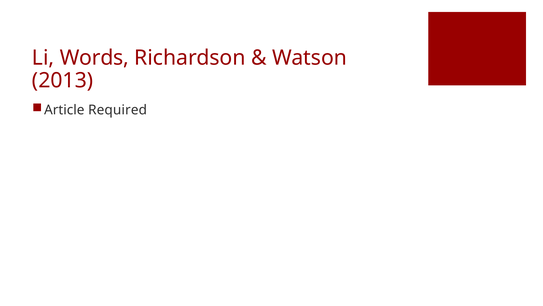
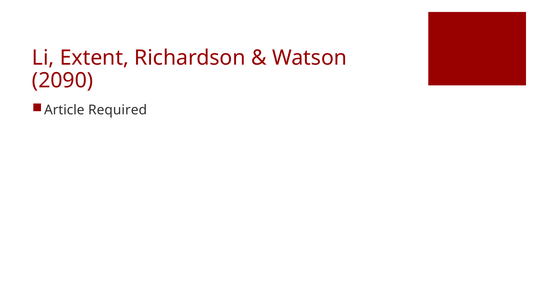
Words: Words -> Extent (94, 58)
2013: 2013 -> 2090 (63, 80)
